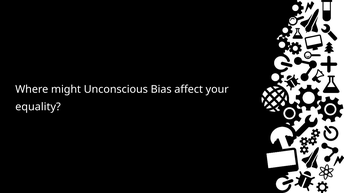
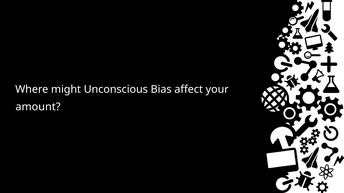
equality: equality -> amount (38, 107)
